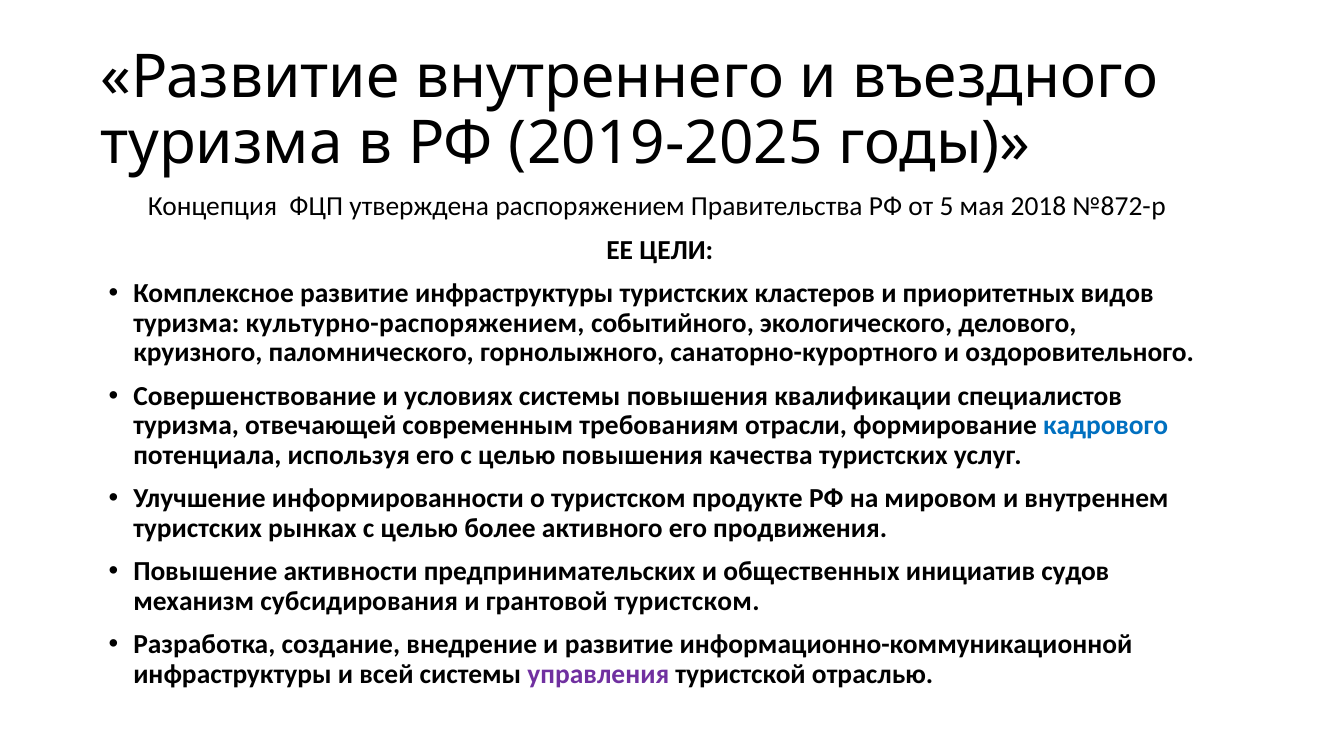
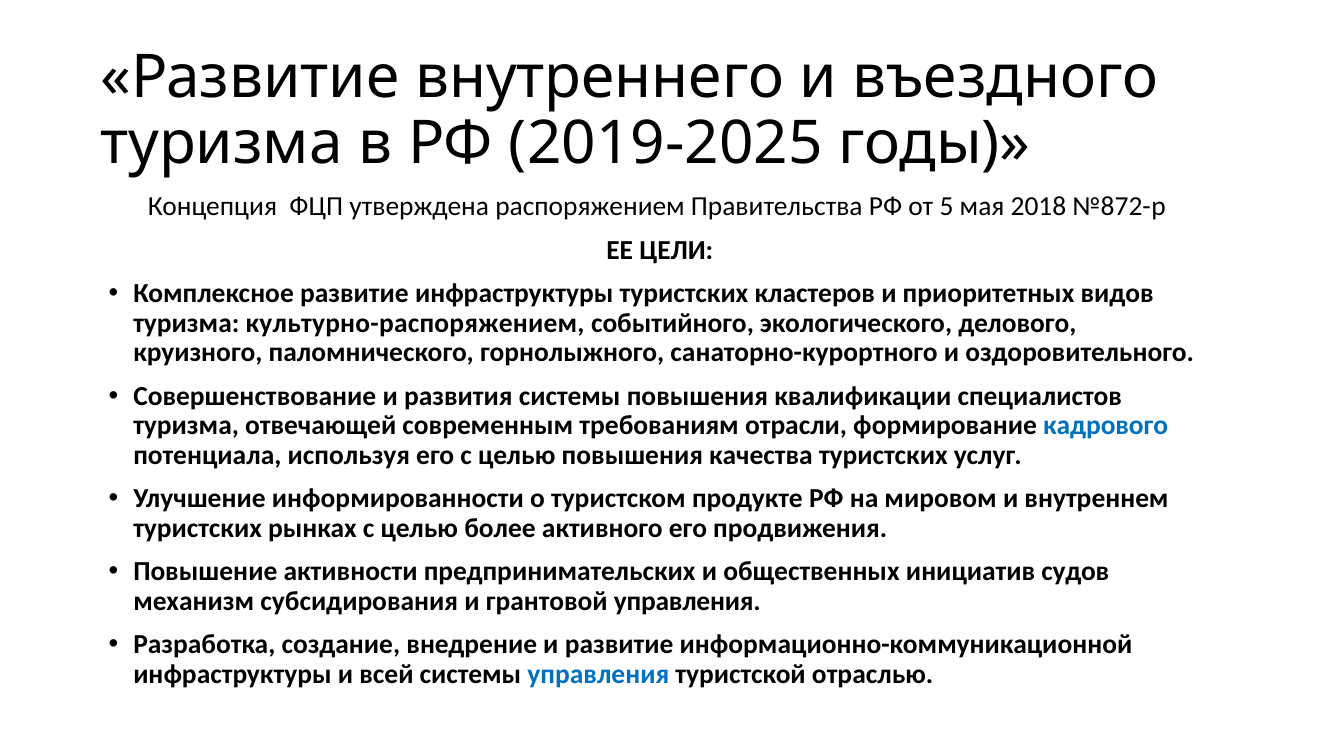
условиях: условиях -> развития (458, 396)
грантовой туристском: туристском -> управления (687, 601)
управления colour: purple -> blue (598, 674)
